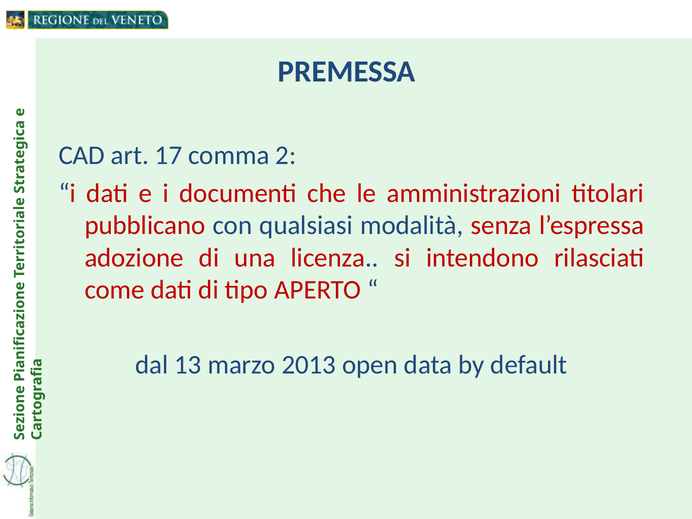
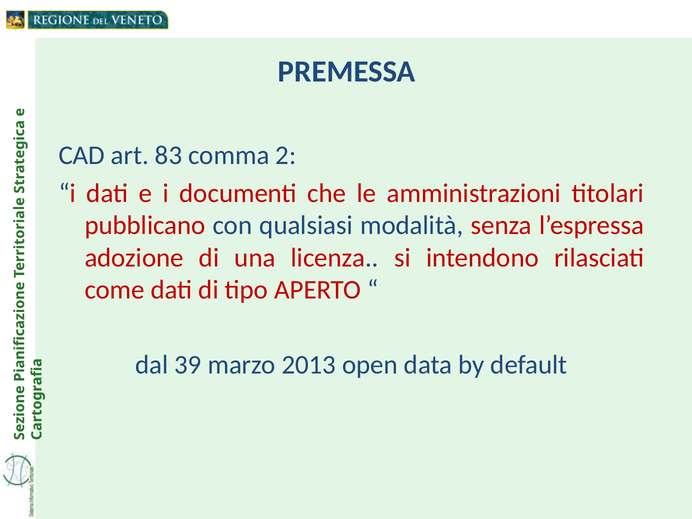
17: 17 -> 83 (169, 156)
13: 13 -> 39 (188, 365)
